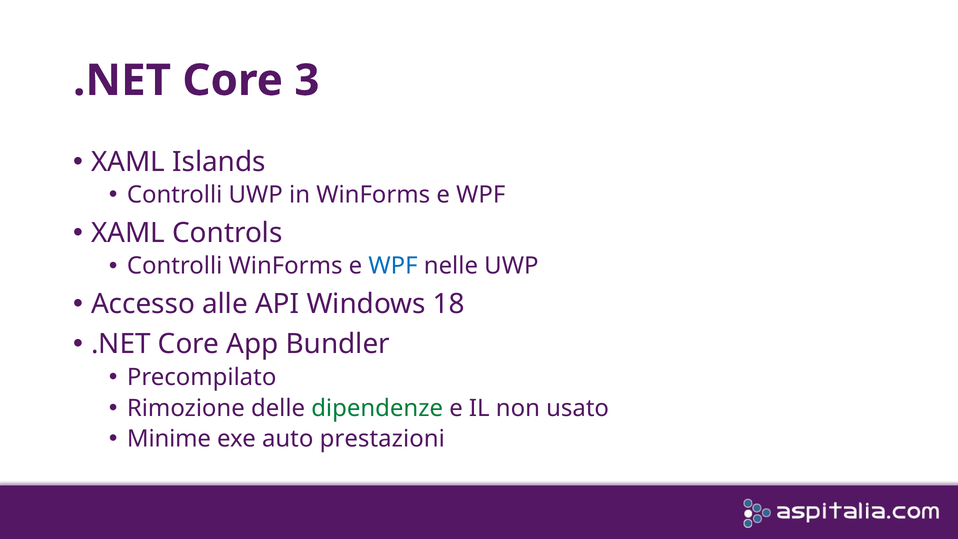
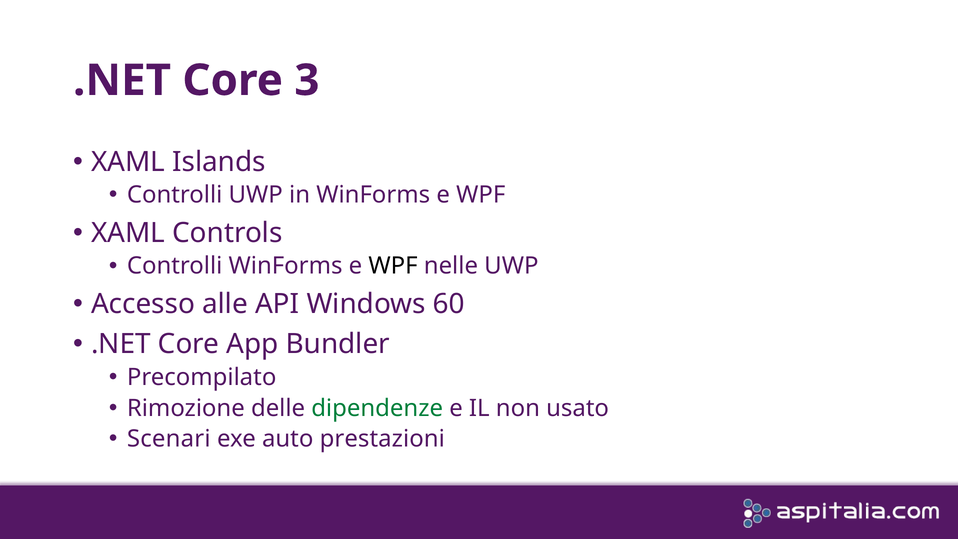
WPF colour: blue -> black (393, 266)
18: 18 -> 60 (449, 304)
Minime: Minime -> Scenari (169, 439)
